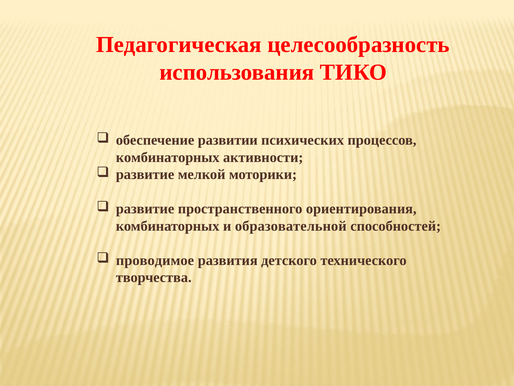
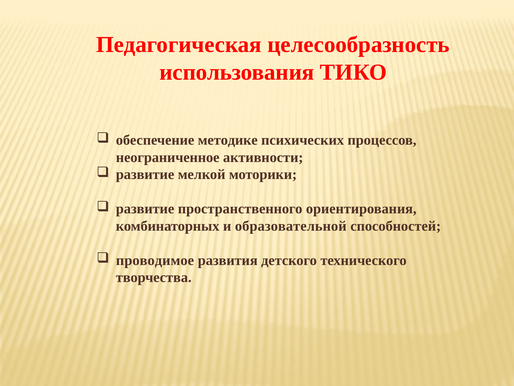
развитии: развитии -> методике (228, 140)
комбинаторных: комбинаторных -> неограниченное (168, 157)
